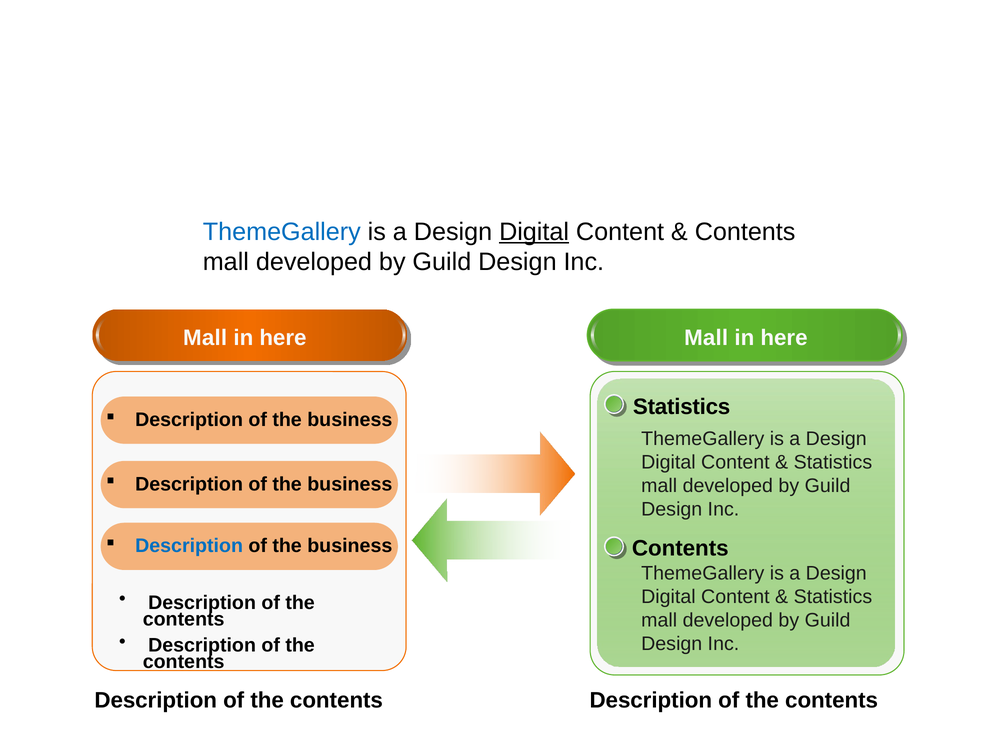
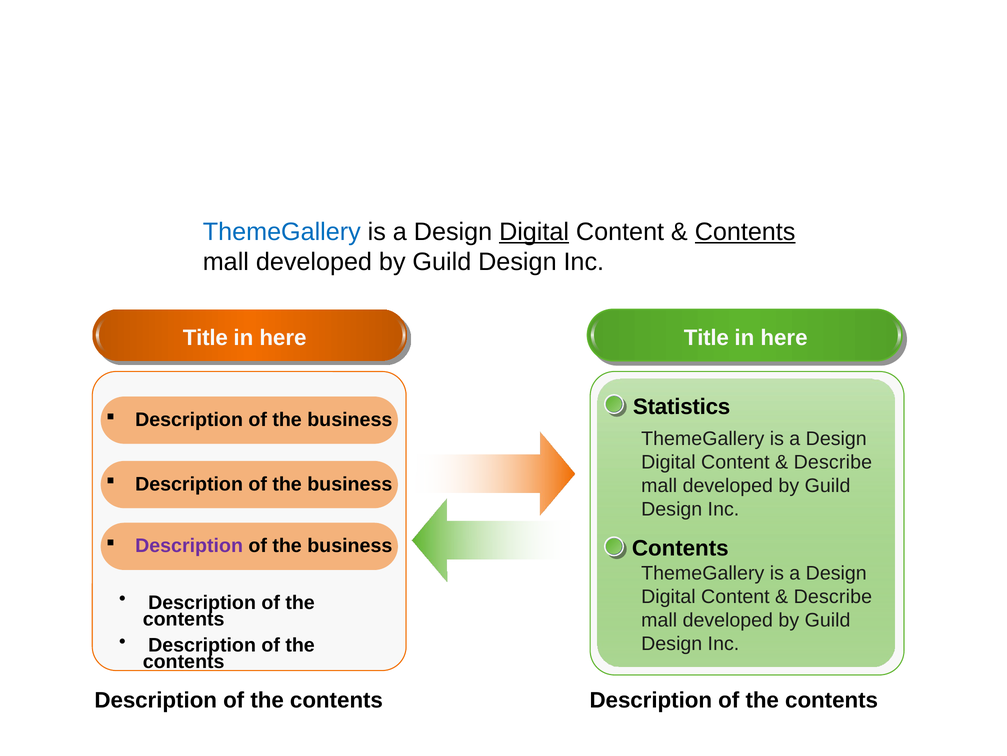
Contents underline: none -> present (745, 232)
Mall: Mall -> Title (205, 338)
here Mall: Mall -> Title (706, 338)
Statistics: Statistics -> Describe (833, 462)
Description colour: blue -> purple (189, 545)
Statistics: Statistics -> Describe (833, 596)
